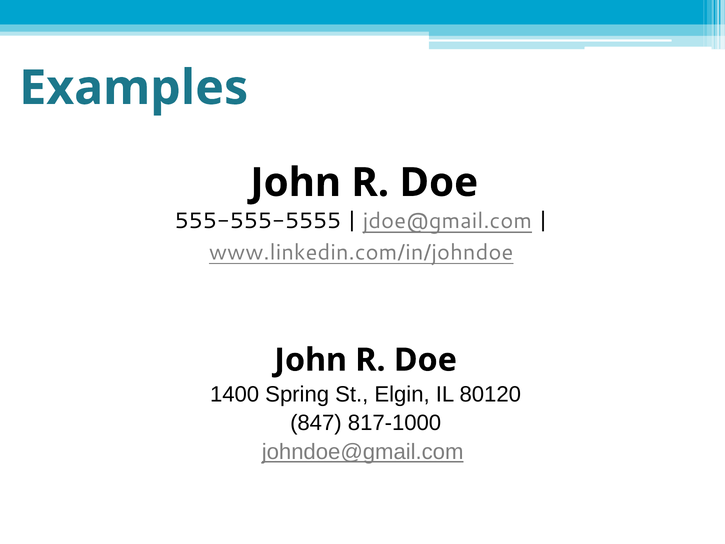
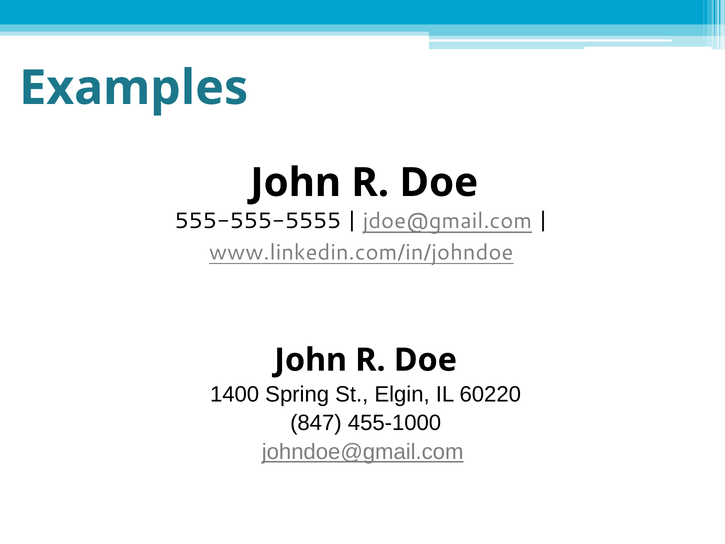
80120: 80120 -> 60220 (490, 394)
817-1000: 817-1000 -> 455-1000 (395, 423)
